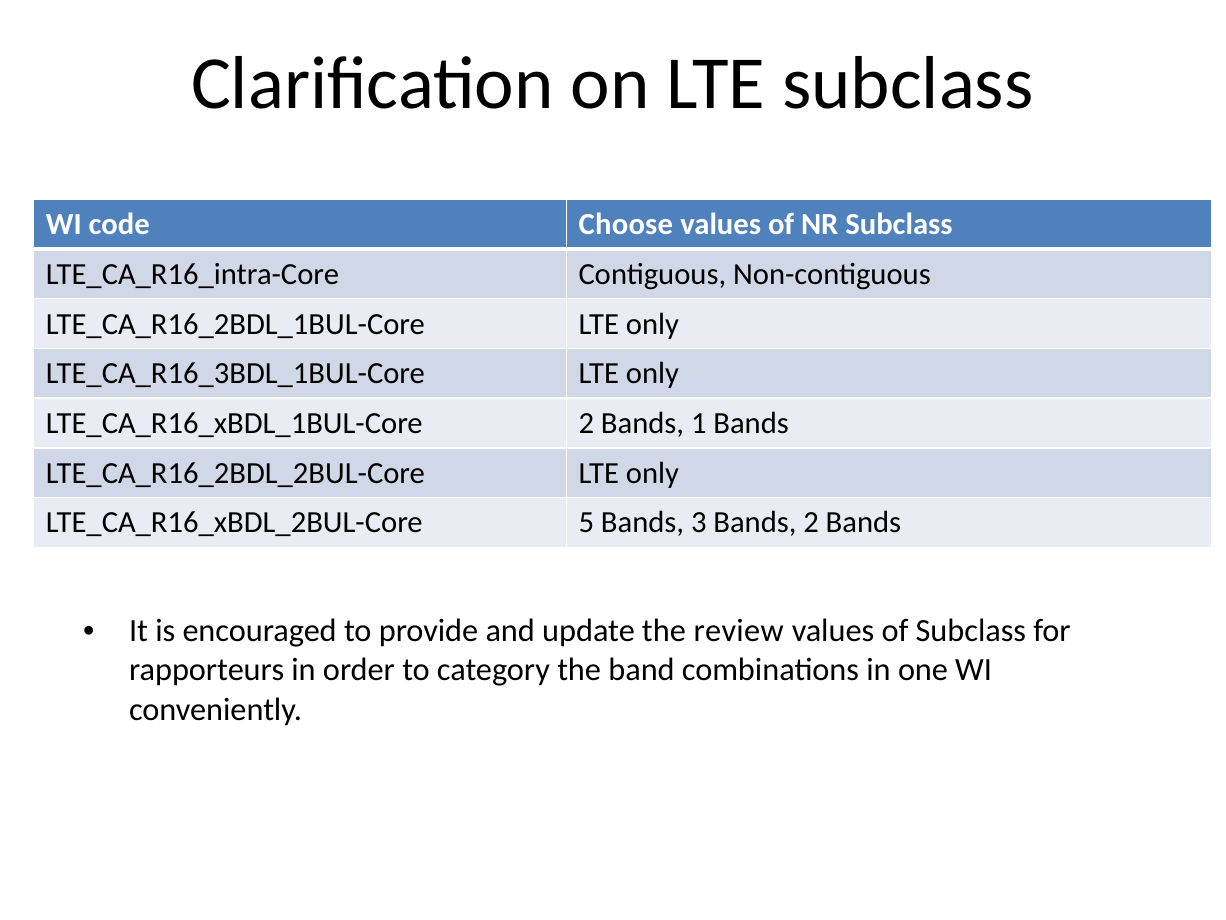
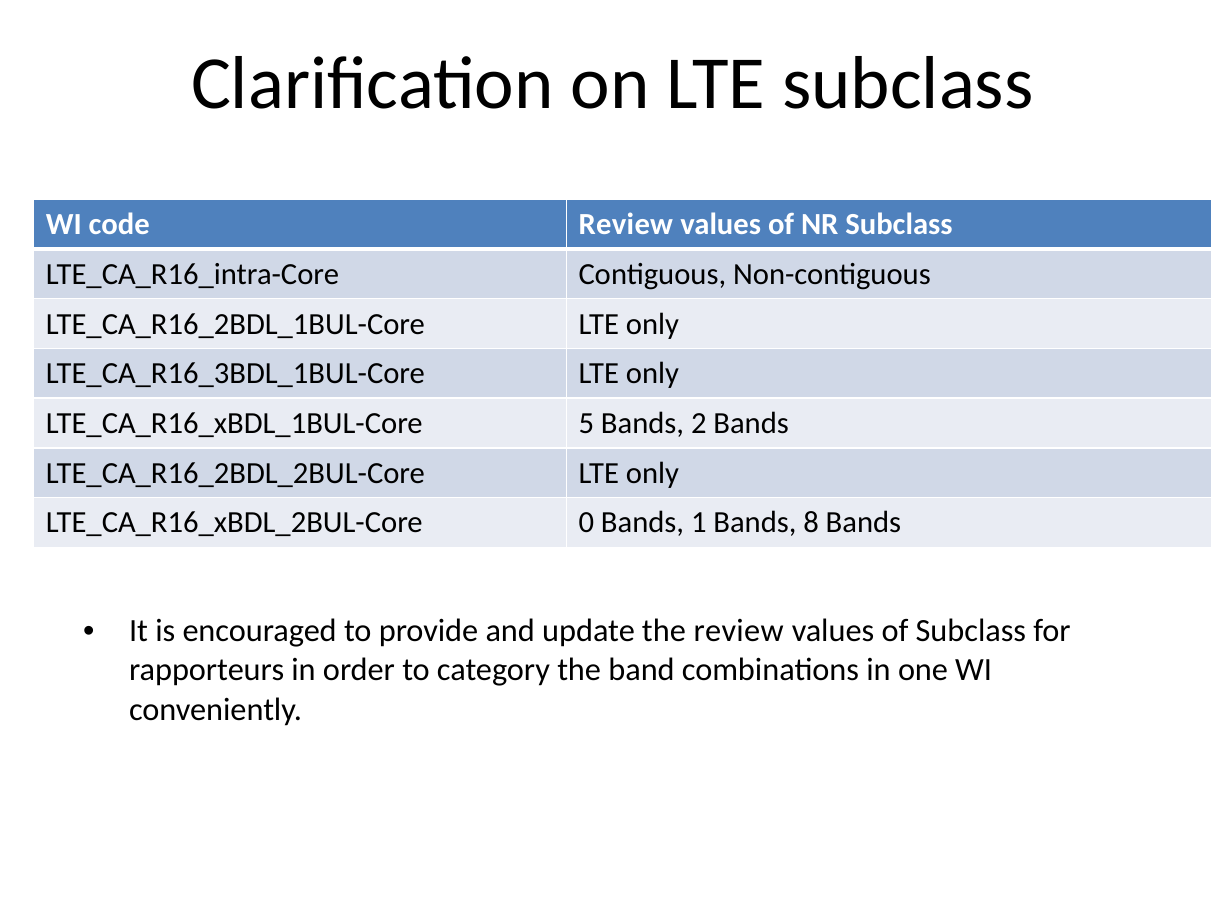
code Choose: Choose -> Review (626, 224)
2: 2 -> 5 (586, 423)
1: 1 -> 2 (699, 423)
5: 5 -> 0 (586, 523)
3: 3 -> 1 (699, 523)
Bands 2: 2 -> 8 (811, 523)
